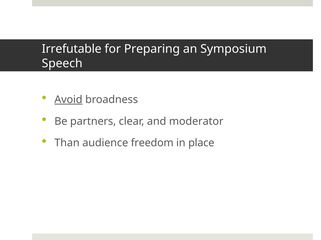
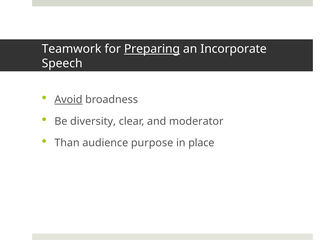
Irrefutable: Irrefutable -> Teamwork (72, 49)
Preparing underline: none -> present (152, 49)
Symposium: Symposium -> Incorporate (234, 49)
partners: partners -> diversity (93, 122)
freedom: freedom -> purpose (152, 143)
